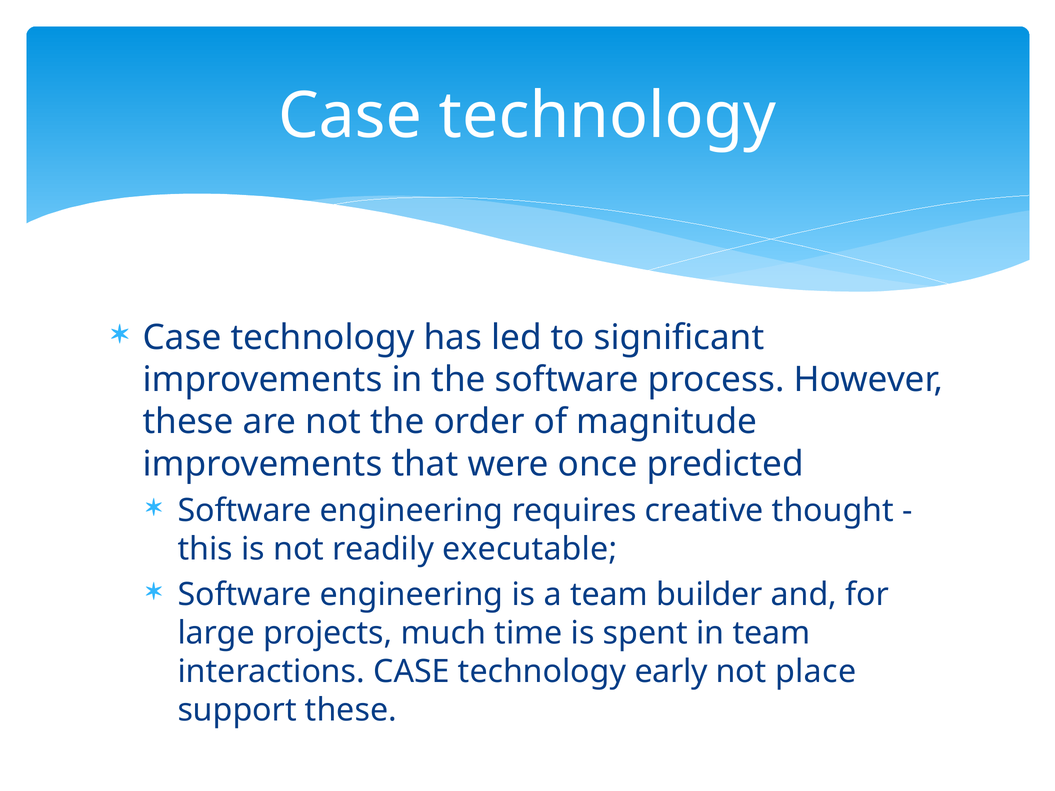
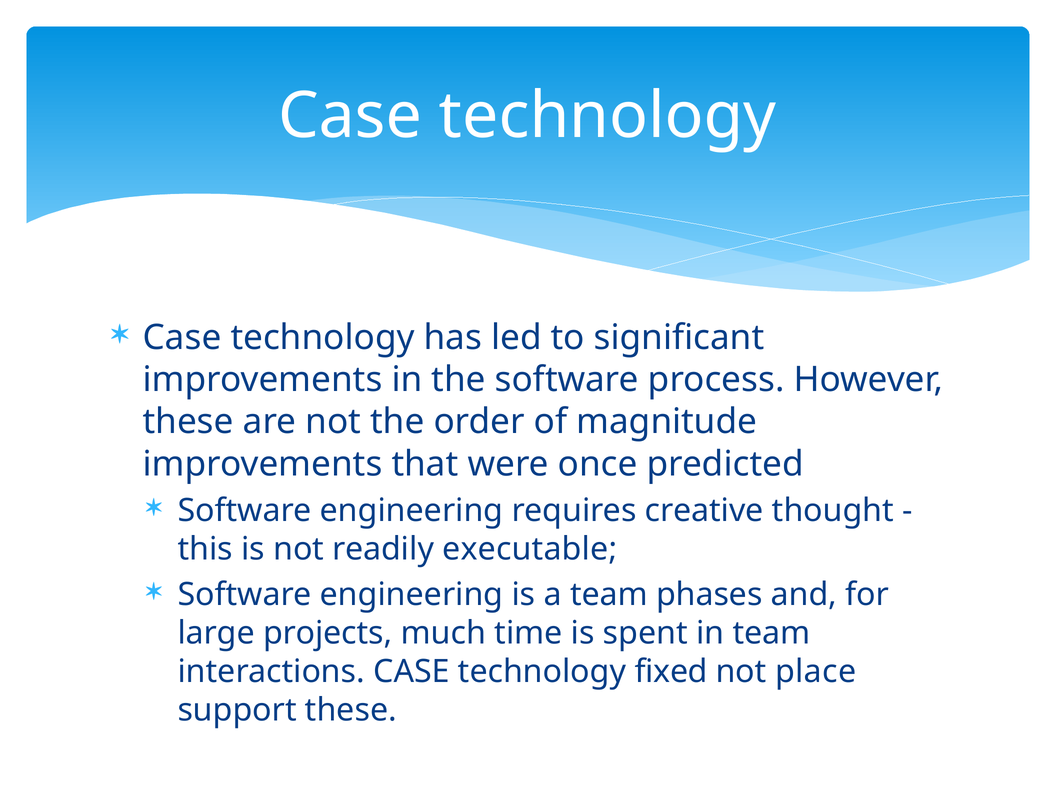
builder: builder -> phases (709, 595)
early: early -> fixed (671, 672)
